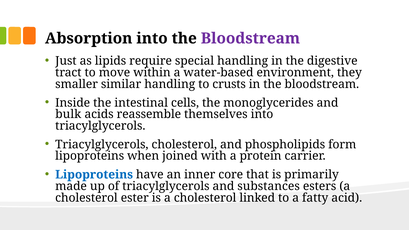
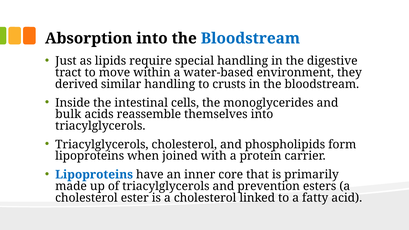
Bloodstream colour: purple -> blue (250, 38)
smaller: smaller -> derived (77, 84)
substances: substances -> prevention (269, 186)
